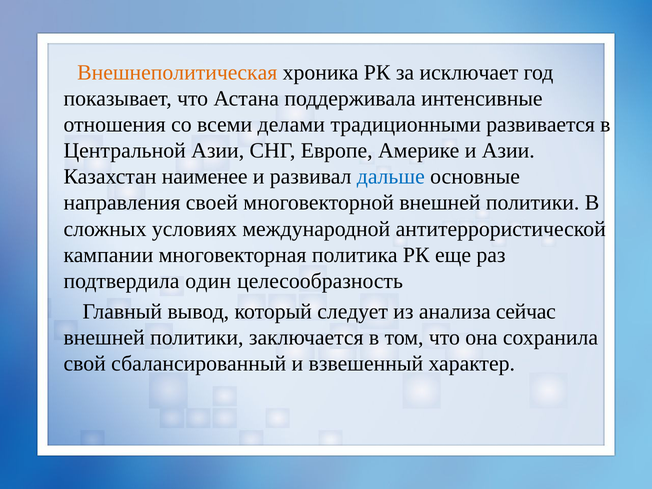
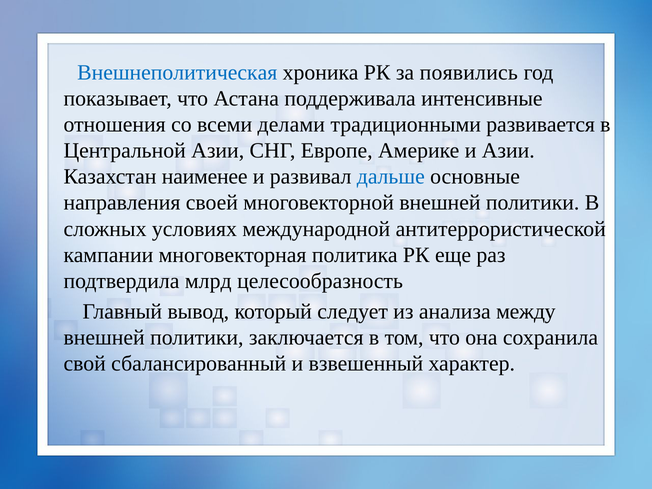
Внешнеполитическая colour: orange -> blue (177, 72)
исключает: исключает -> появились (469, 72)
один: один -> млрд (208, 281)
сейчас: сейчас -> между (526, 311)
